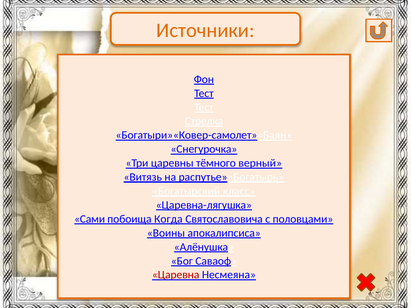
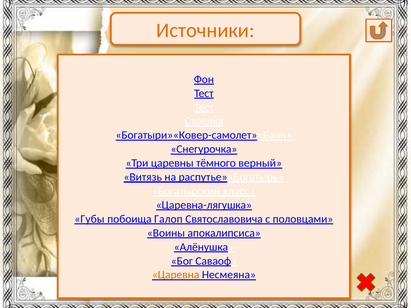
Сами: Сами -> Губы (89, 219)
Когда: Когда -> Галоп (168, 219)
Царевна colour: red -> orange (176, 275)
